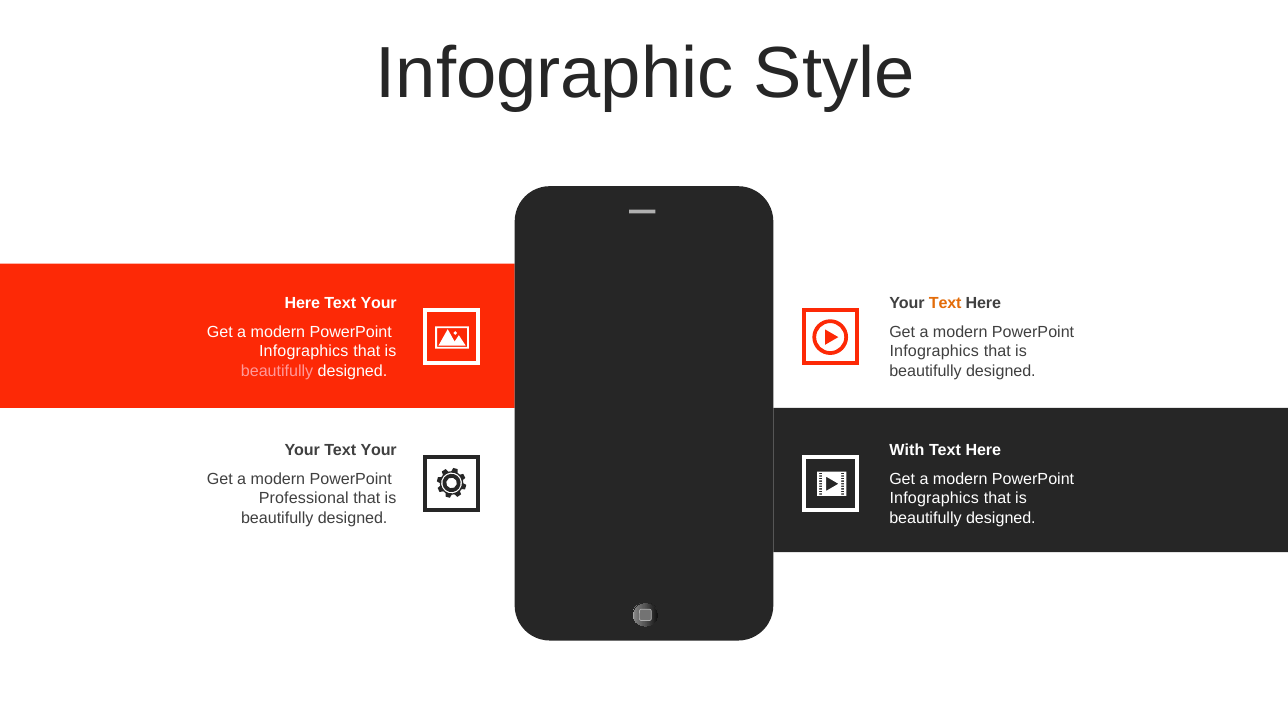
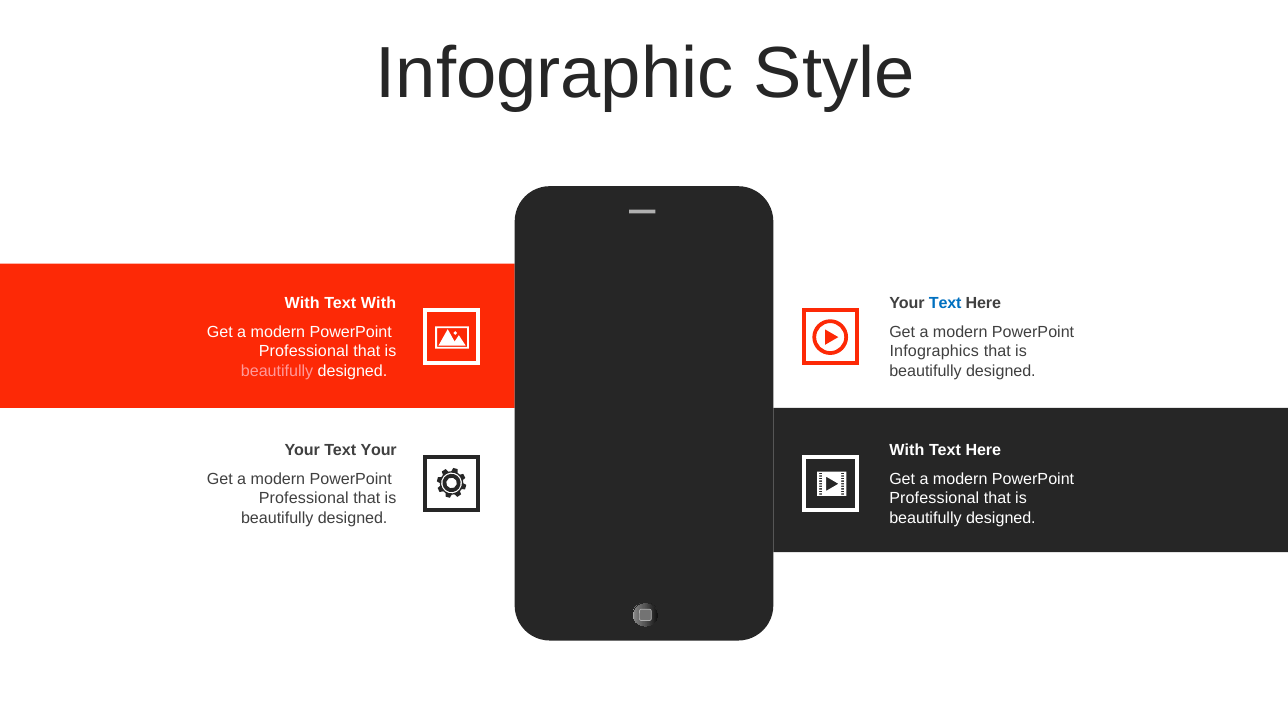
Here: Here -> With (302, 303)
Your: Your -> With (378, 303)
Text colour: orange -> blue (945, 303)
Infographics: Infographics -> Professional (304, 352)
Infographics: Infographics -> Professional (934, 499)
